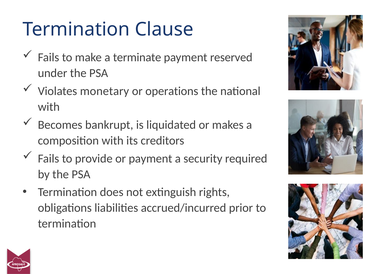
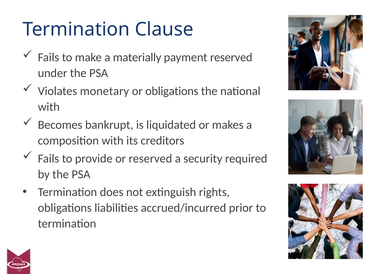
terminate: terminate -> materially (137, 57)
or operations: operations -> obligations (172, 91)
or payment: payment -> reserved (150, 158)
